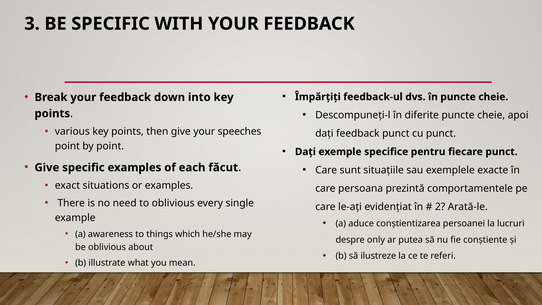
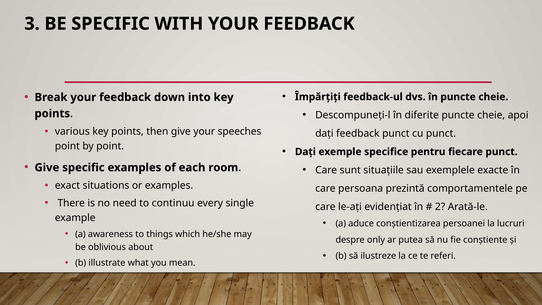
făcut: făcut -> room (223, 167)
to oblivious: oblivious -> continuu (173, 203)
